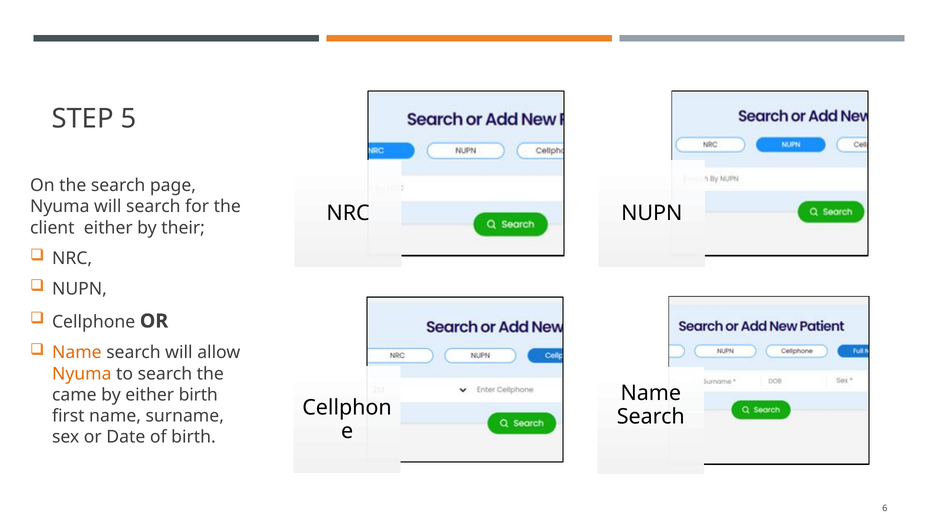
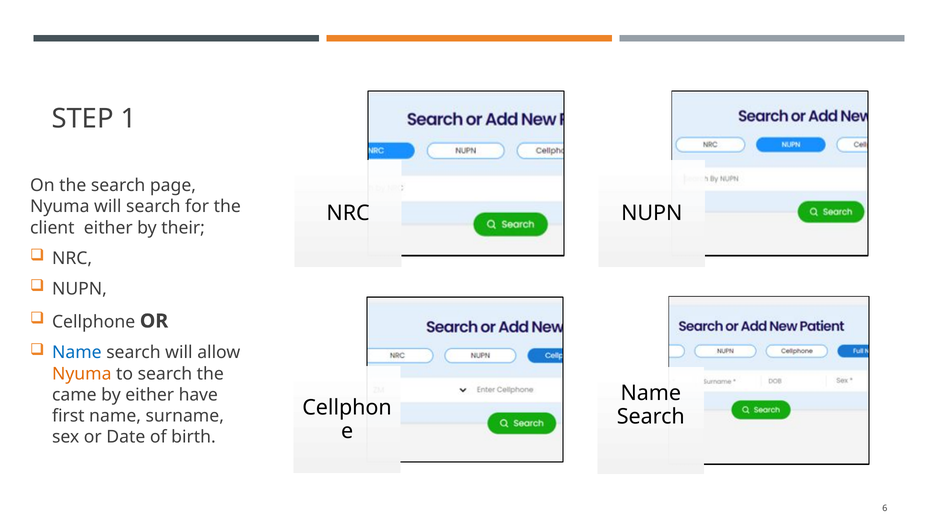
5: 5 -> 1 (129, 119)
Name colour: orange -> blue (77, 353)
either birth: birth -> have (198, 395)
